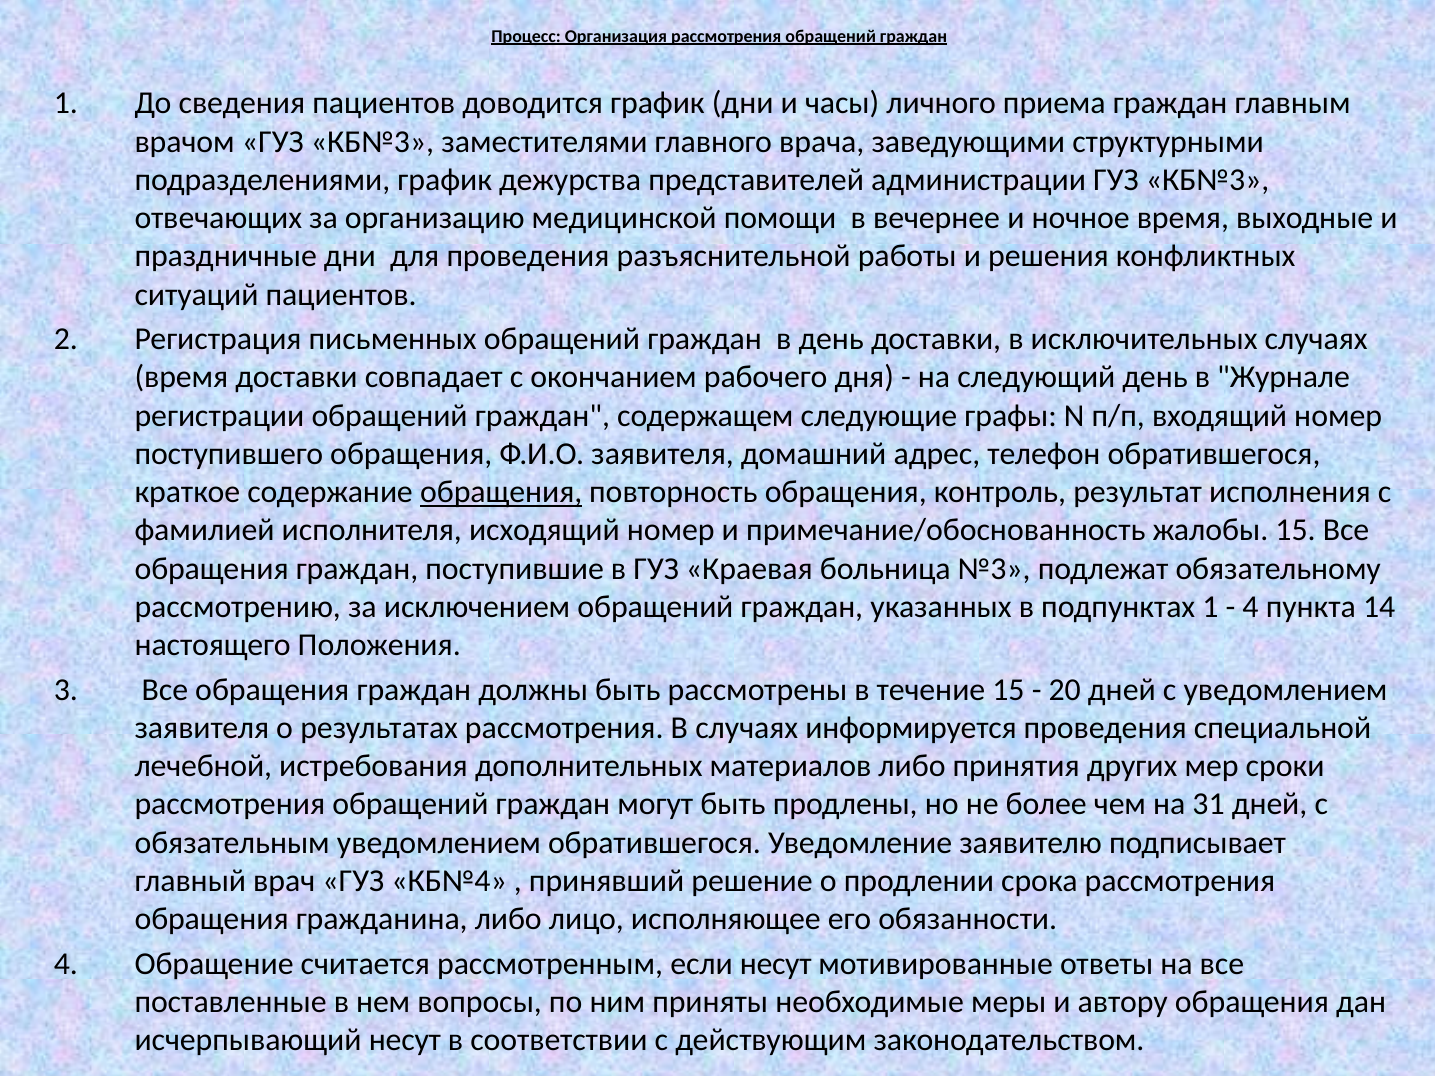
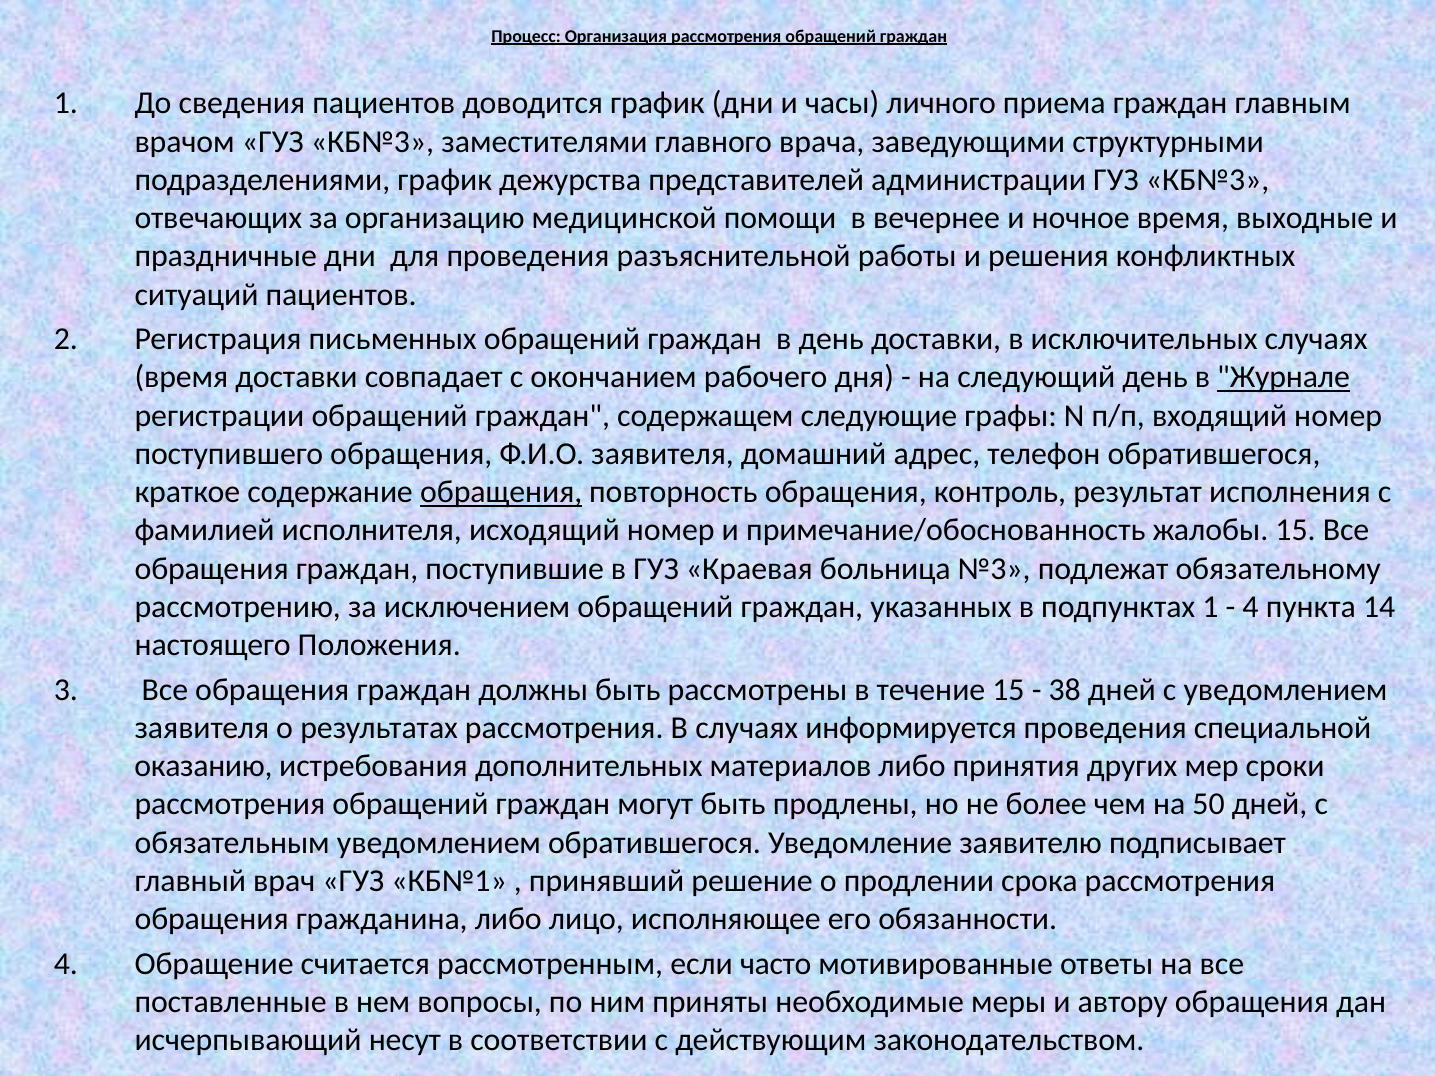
Журнале underline: none -> present (1284, 377)
20: 20 -> 38 (1065, 690)
лечебной: лечебной -> оказанию (203, 766)
31: 31 -> 50 (1209, 805)
КБ№4: КБ№4 -> КБ№1 (449, 881)
если несут: несут -> часто (776, 964)
